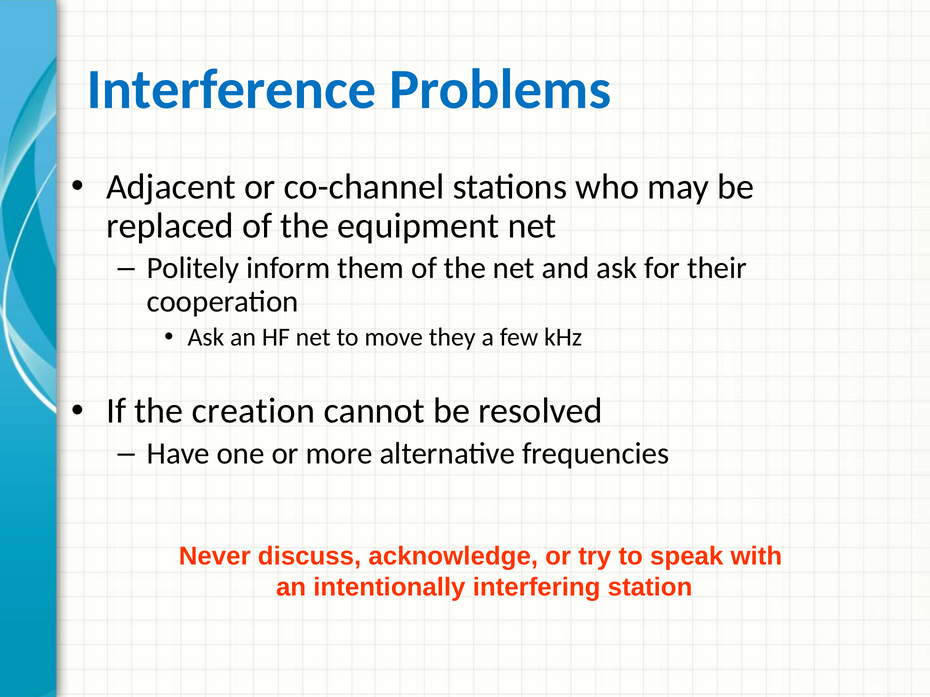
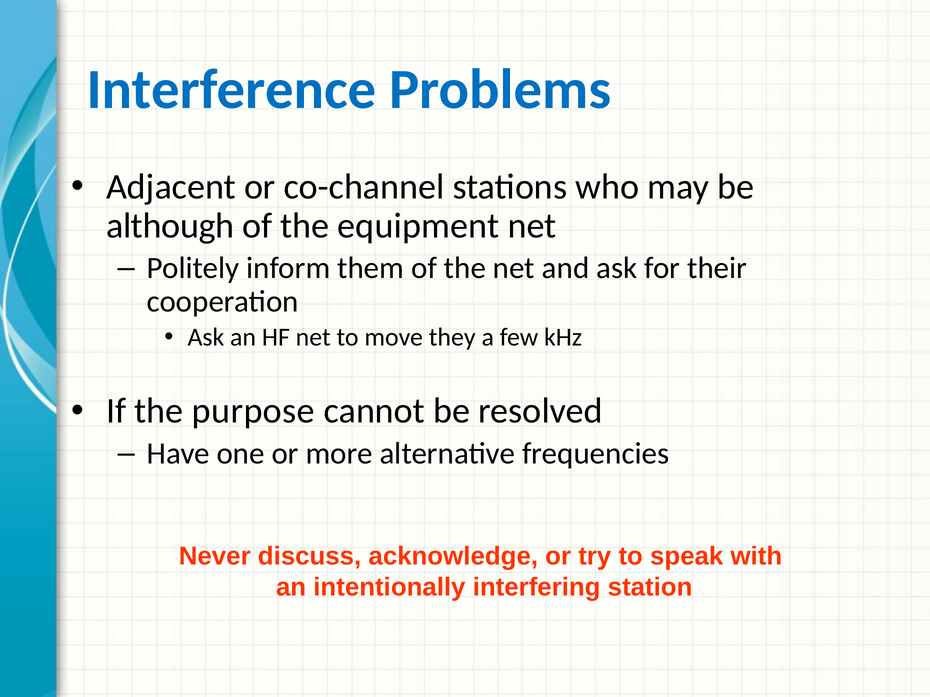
replaced: replaced -> although (170, 226)
creation: creation -> purpose (253, 411)
